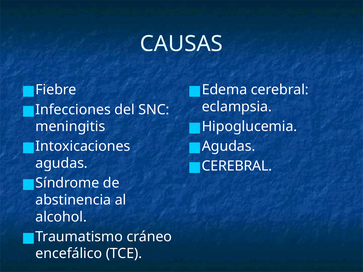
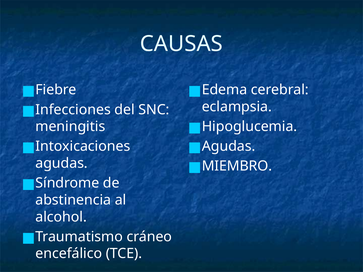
CEREBRAL: CEREBRAL -> MIEMBRO (237, 166)
